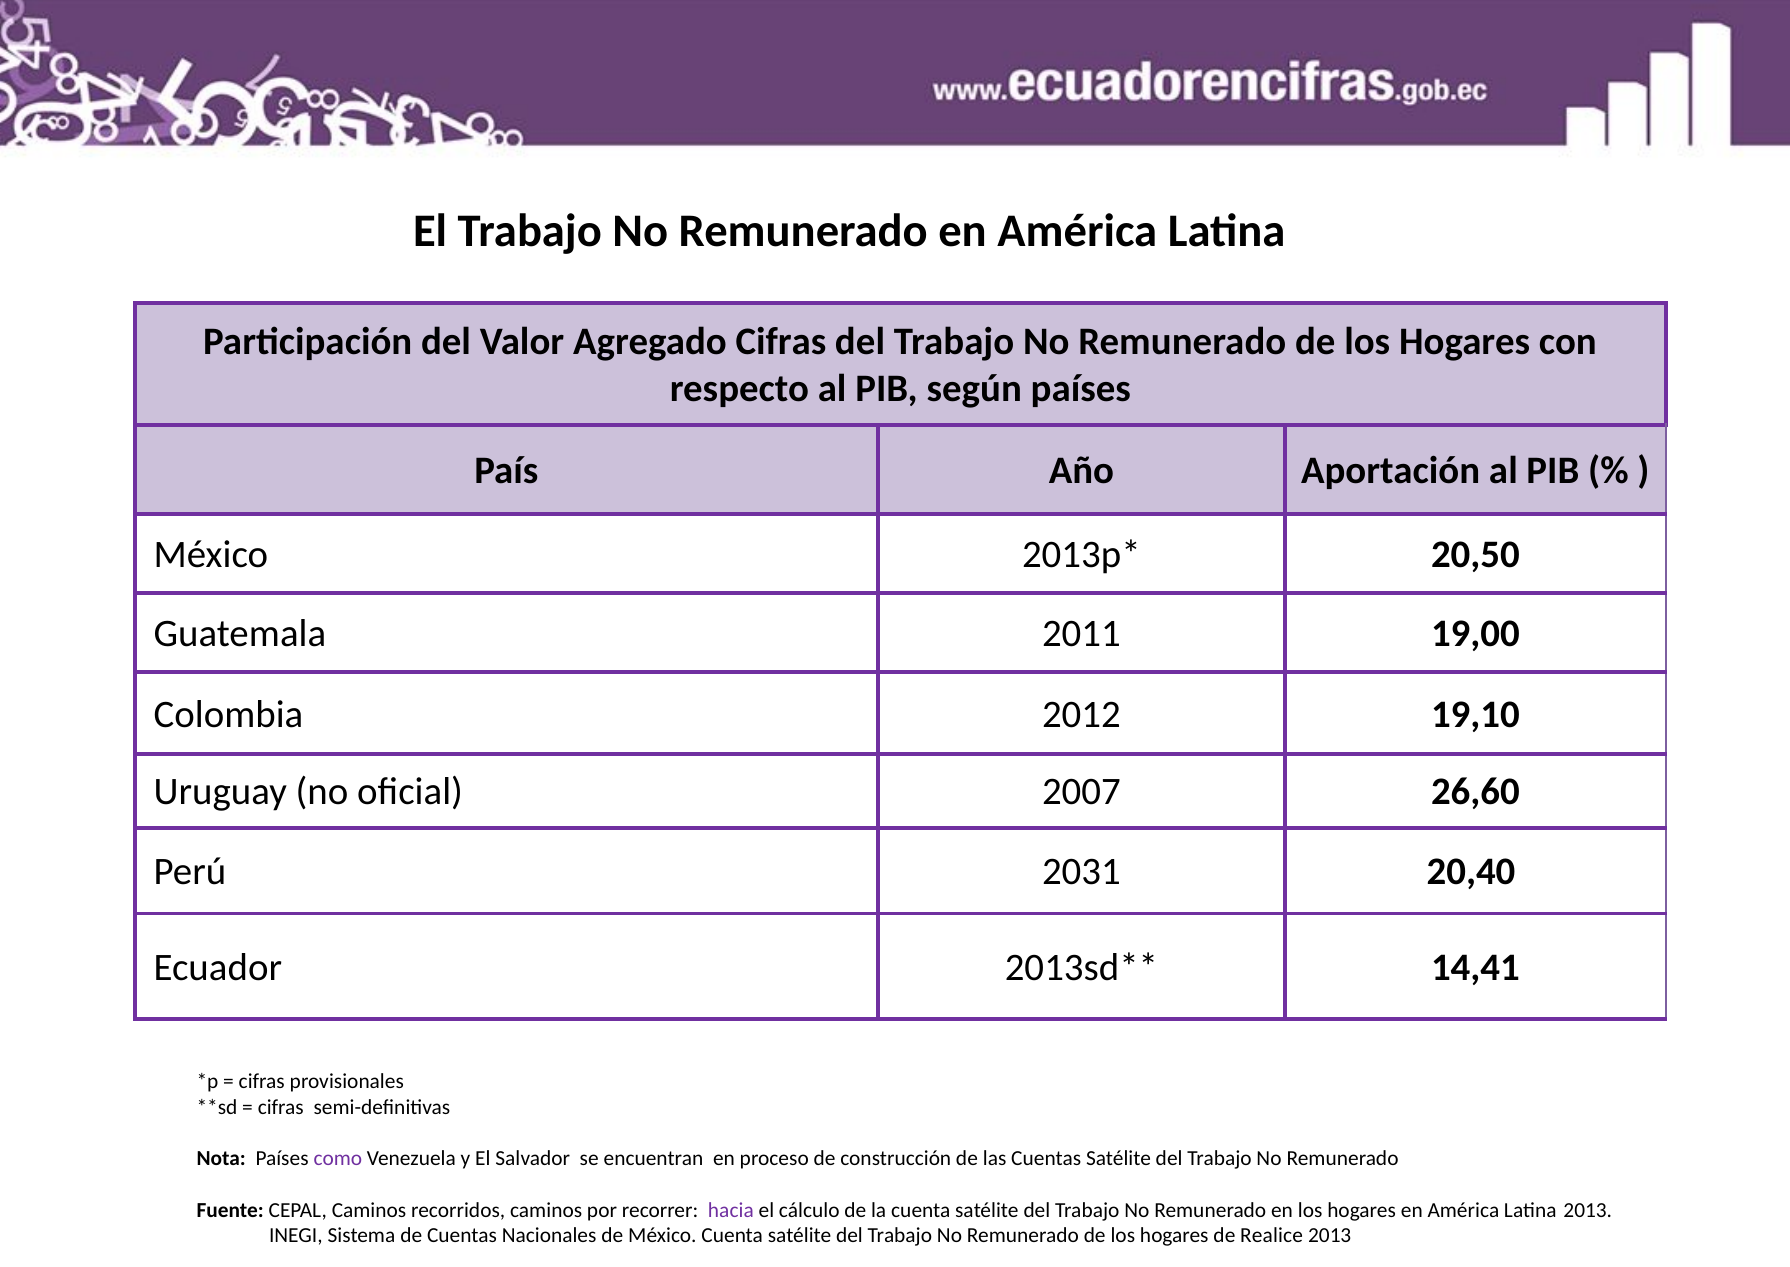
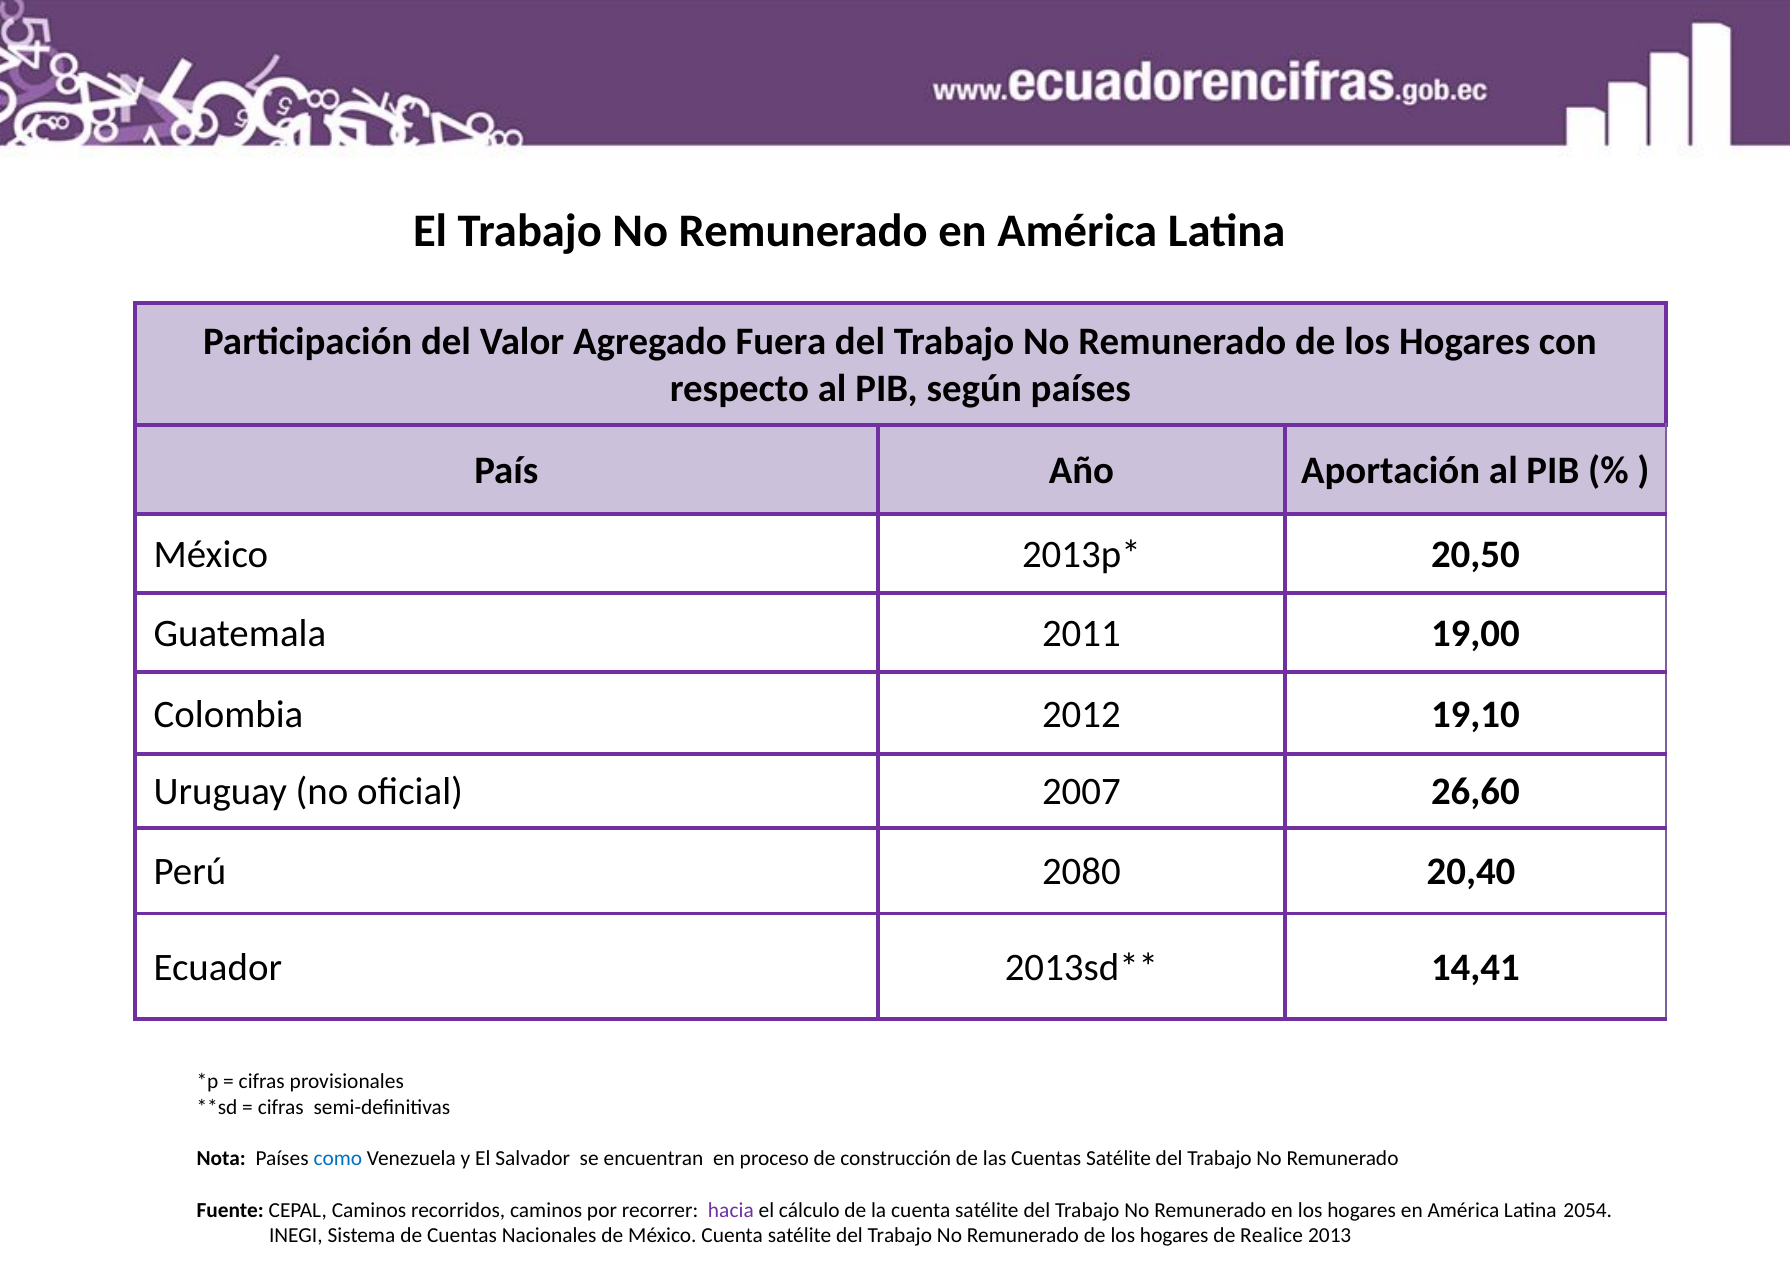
Agregado Cifras: Cifras -> Fuera (781, 341)
2031: 2031 -> 2080 (1081, 872)
como colour: purple -> blue (338, 1158)
Latina 2013: 2013 -> 2054 (1588, 1210)
